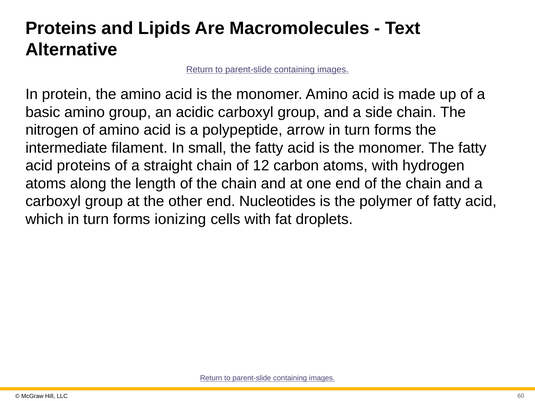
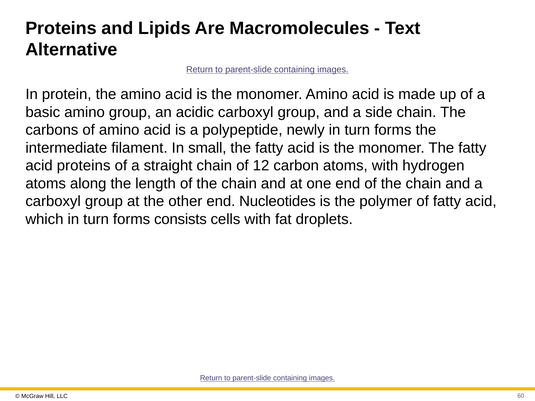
nitrogen: nitrogen -> carbons (52, 130)
arrow: arrow -> newly (306, 130)
ionizing: ionizing -> consists (180, 219)
